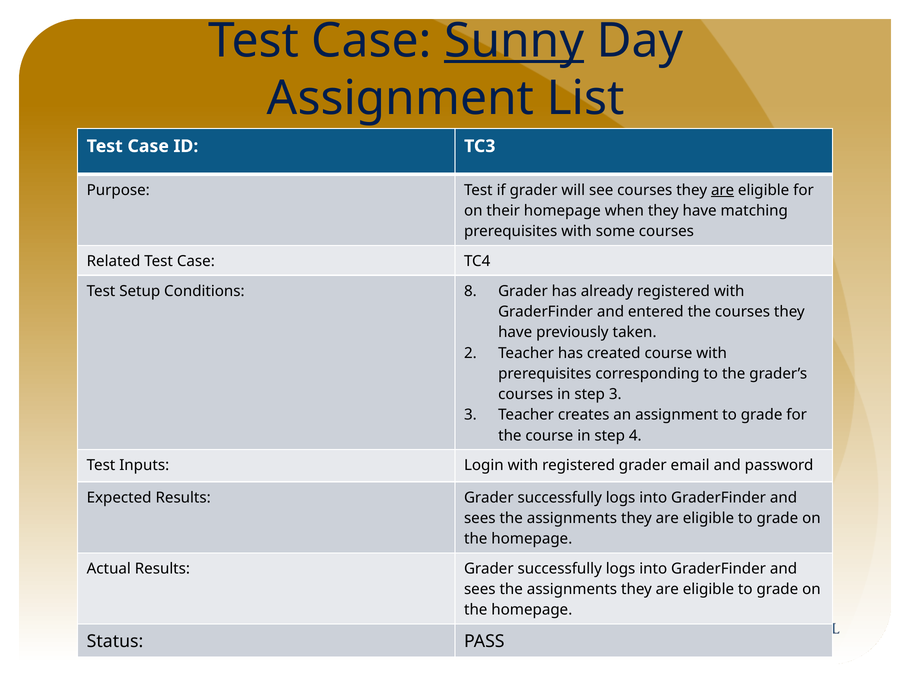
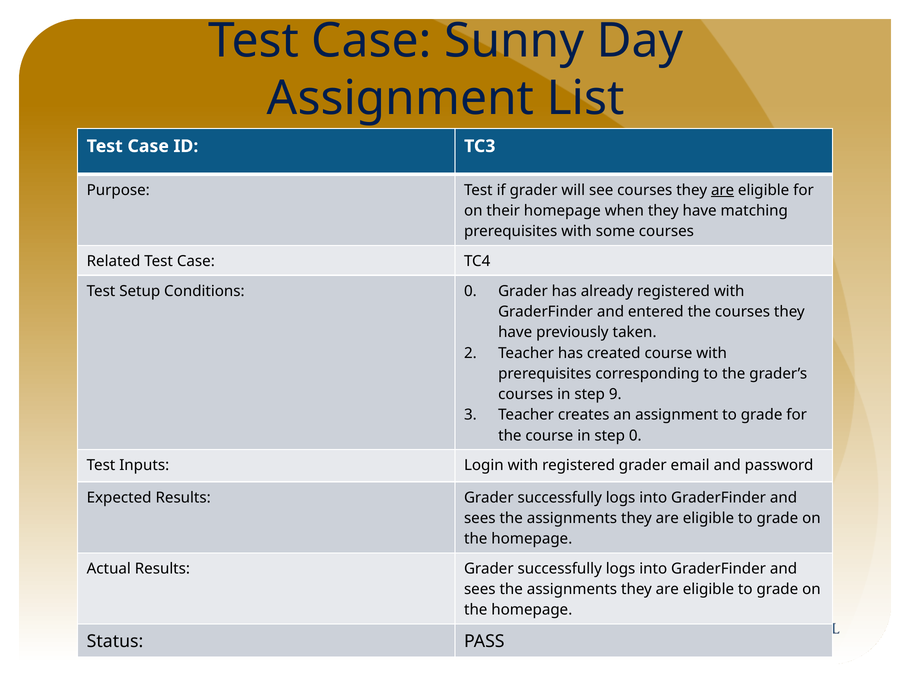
Sunny underline: present -> none (514, 41)
Conditions 8: 8 -> 0 (470, 291)
step 3: 3 -> 9 (615, 394)
step 4: 4 -> 0 (635, 435)
